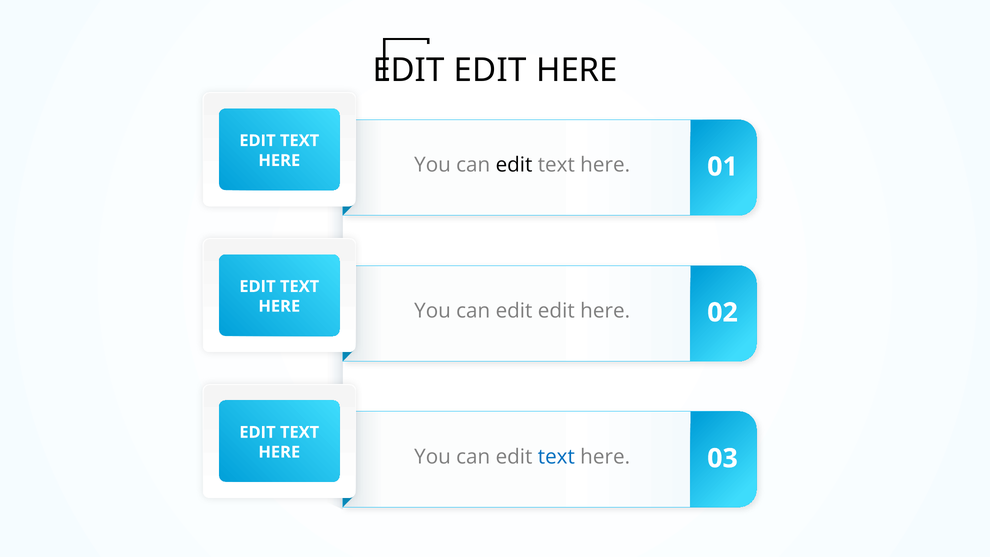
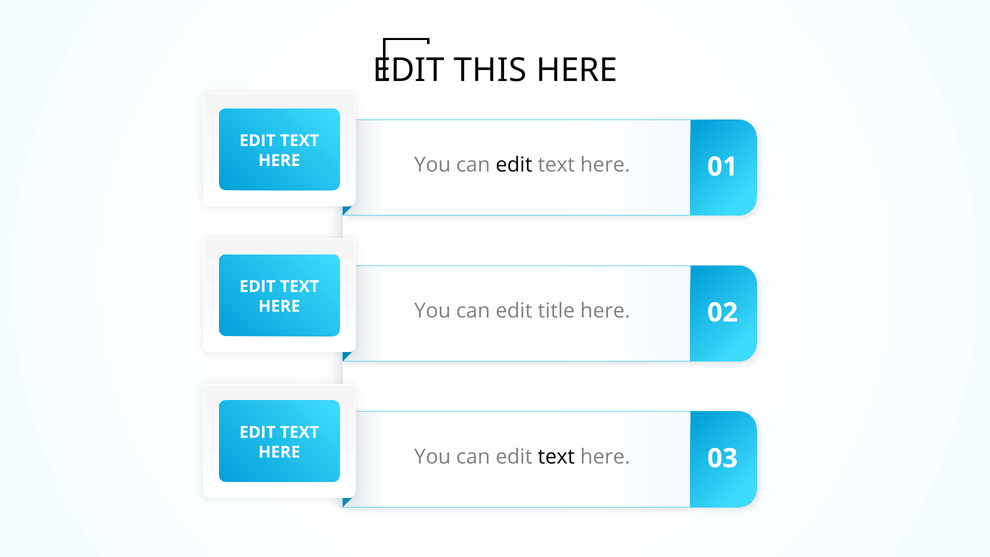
EDIT: EDIT -> THIS (490, 70)
can edit edit: edit -> title (556, 311)
text colour: blue -> black (556, 457)
